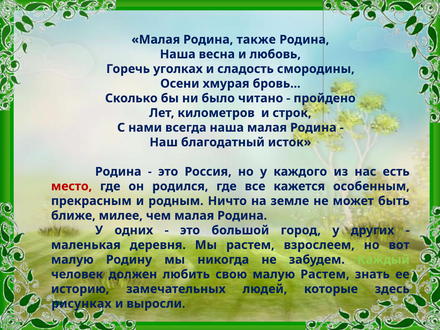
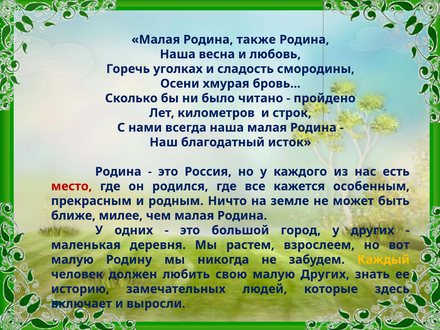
Каждый colour: light green -> yellow (383, 260)
малую Растем: Растем -> Других (325, 274)
рисунках: рисунках -> включает (81, 304)
